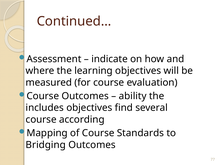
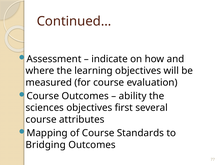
includes: includes -> sciences (45, 108)
find: find -> first (124, 108)
according: according -> attributes (82, 120)
